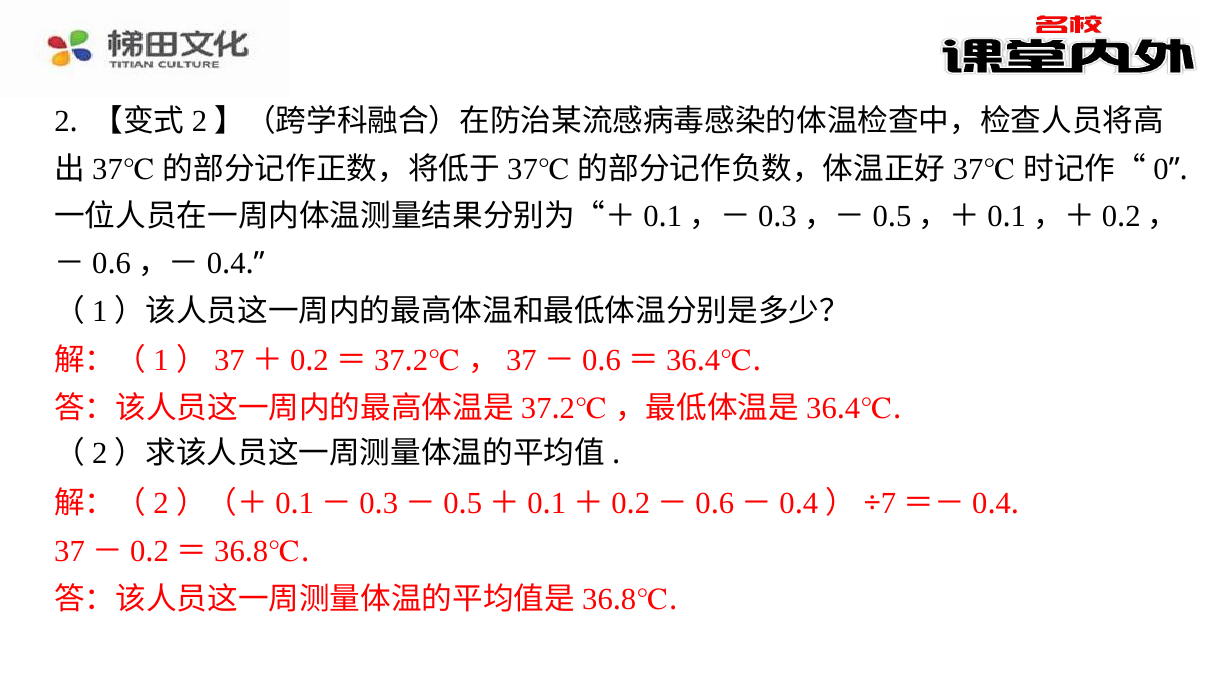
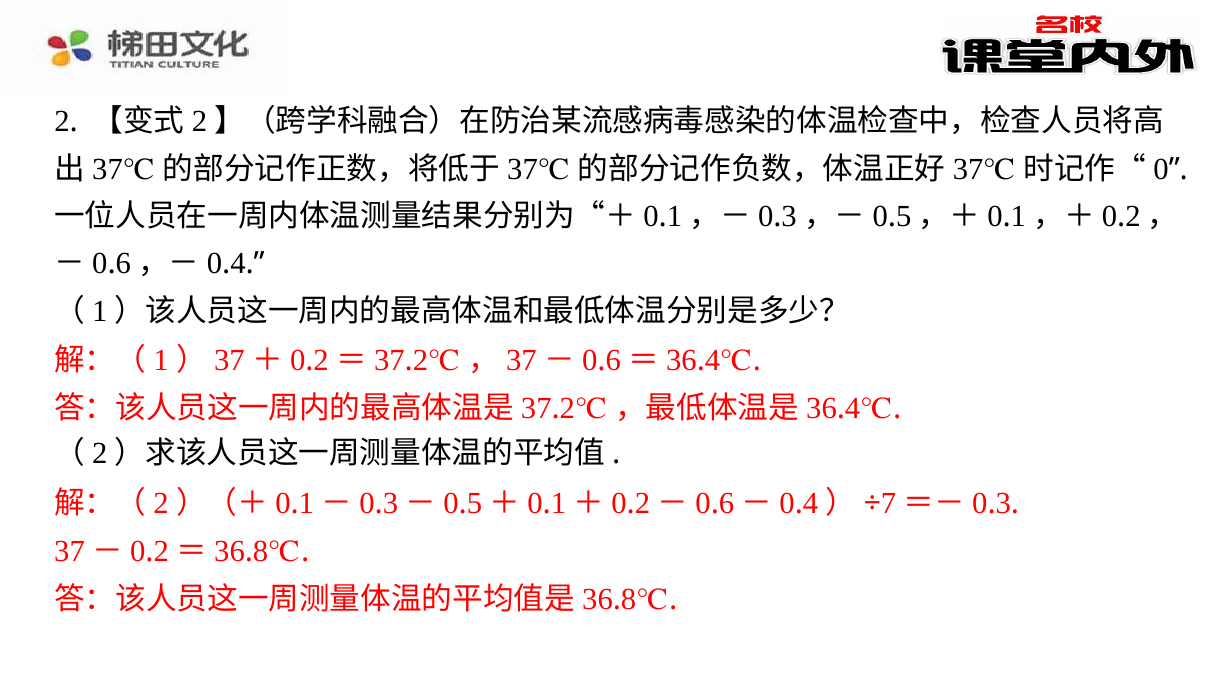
4: 4 -> 3 (1003, 504)
